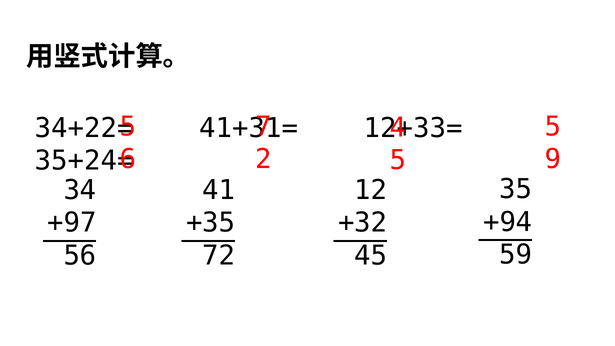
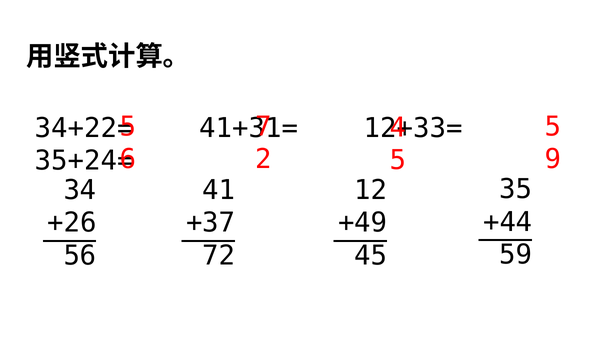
+94: +94 -> +44 (508, 222)
+97: +97 -> +26 (72, 223)
+35: +35 -> +37 (211, 223)
+32: +32 -> +49 (363, 223)
